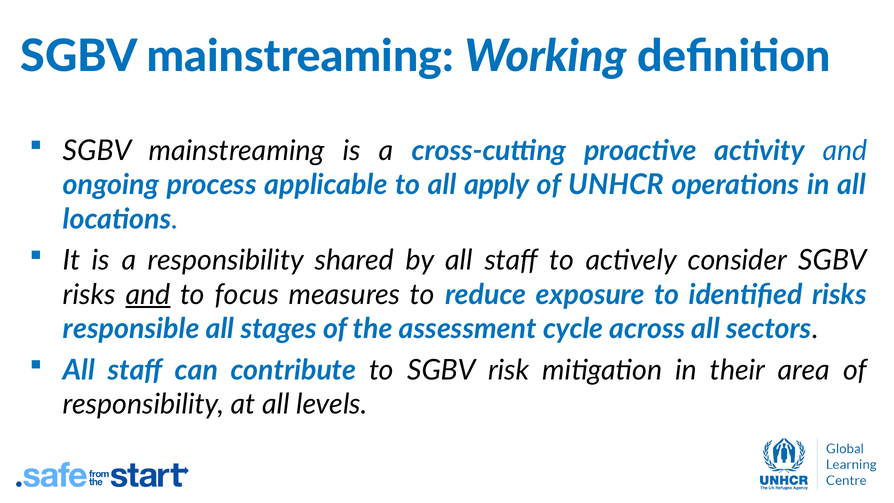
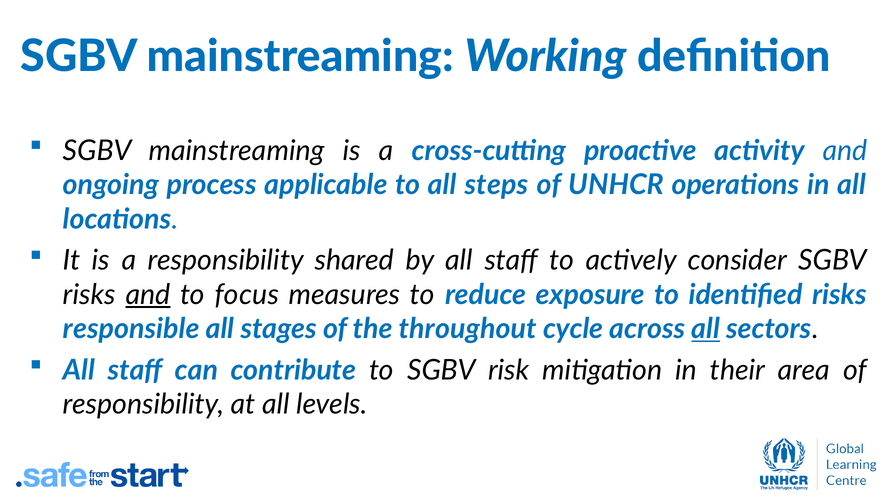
apply: apply -> steps (497, 185)
assessment: assessment -> throughout (468, 329)
all underline: none -> present (706, 329)
